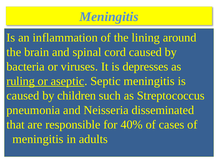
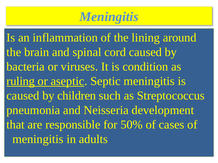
depresses: depresses -> condition (145, 67)
disseminated: disseminated -> development (163, 110)
40%: 40% -> 50% (132, 125)
